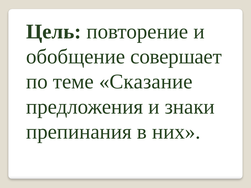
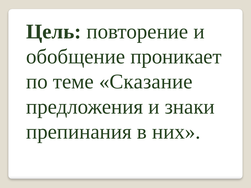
совершает: совершает -> проникает (176, 57)
